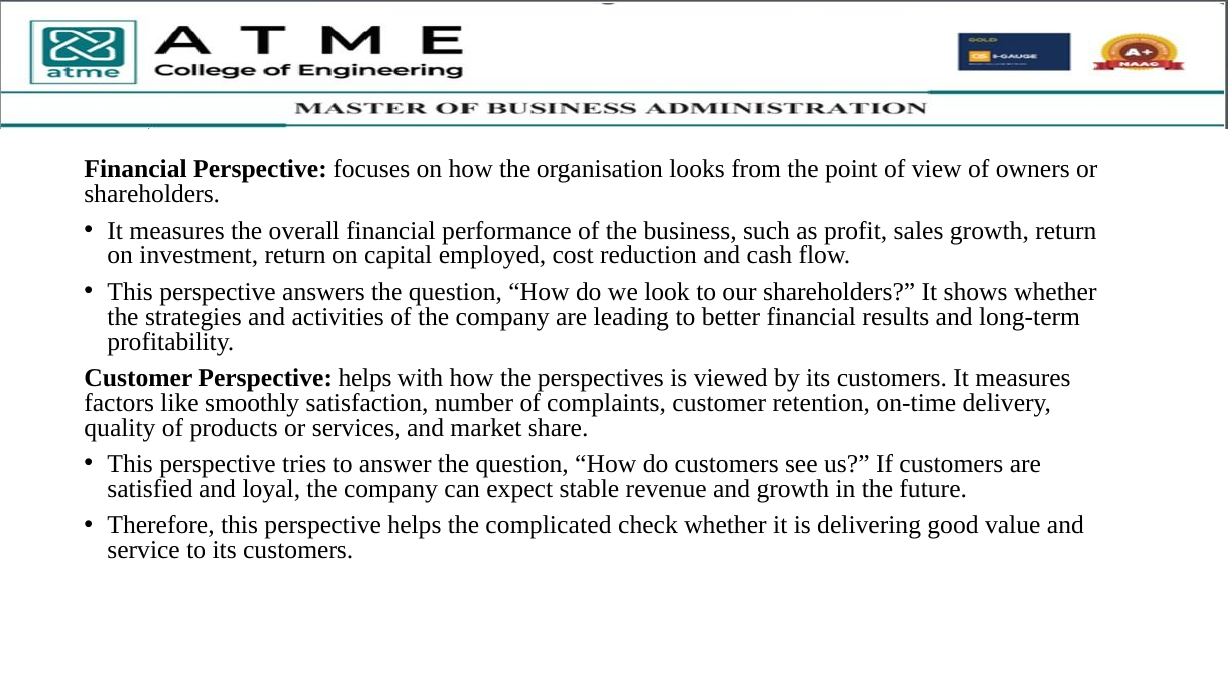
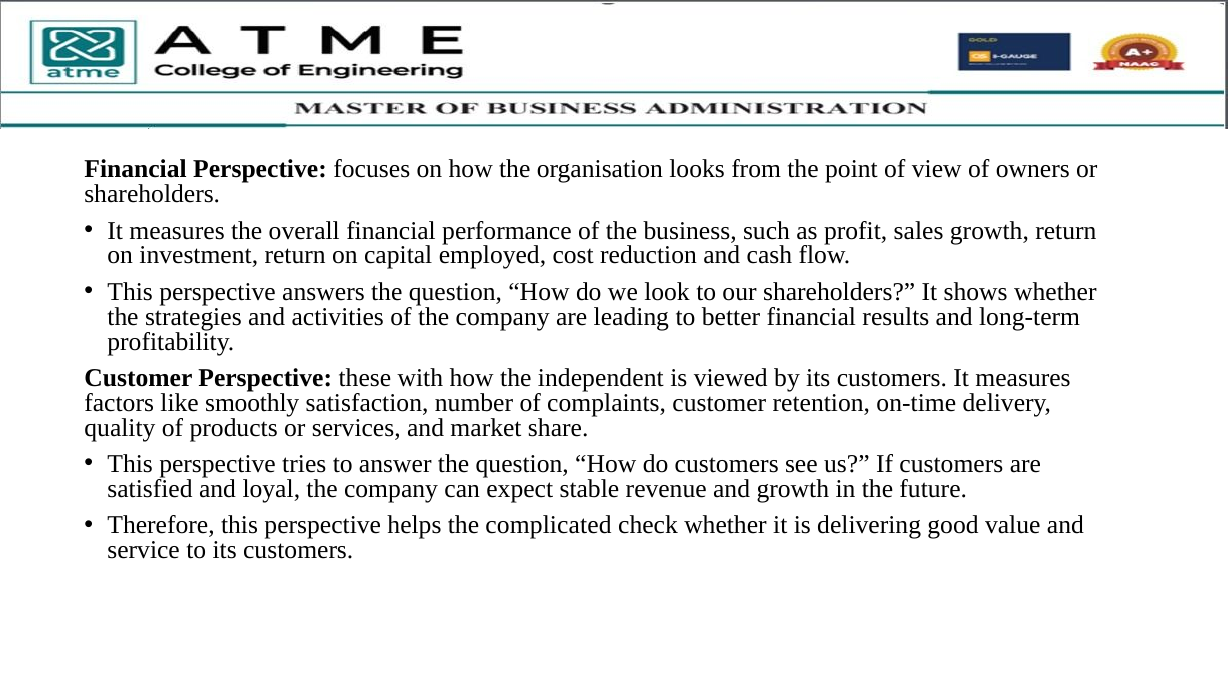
Customer Perspective helps: helps -> these (365, 378)
perspectives: perspectives -> independent (601, 378)
